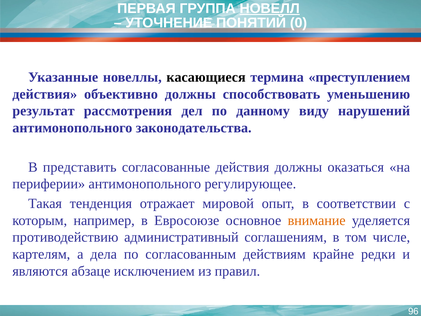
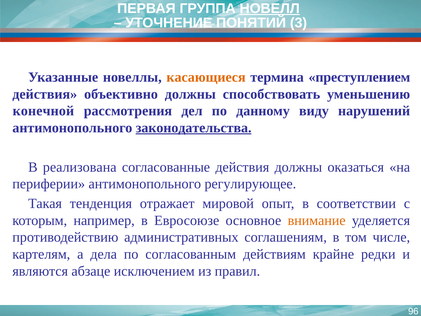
0: 0 -> 3 (298, 23)
касающиеся colour: black -> orange (206, 77)
результат: результат -> конечной (43, 111)
законодательства underline: none -> present (194, 128)
представить: представить -> реализована (80, 167)
административный: административный -> административных (181, 237)
